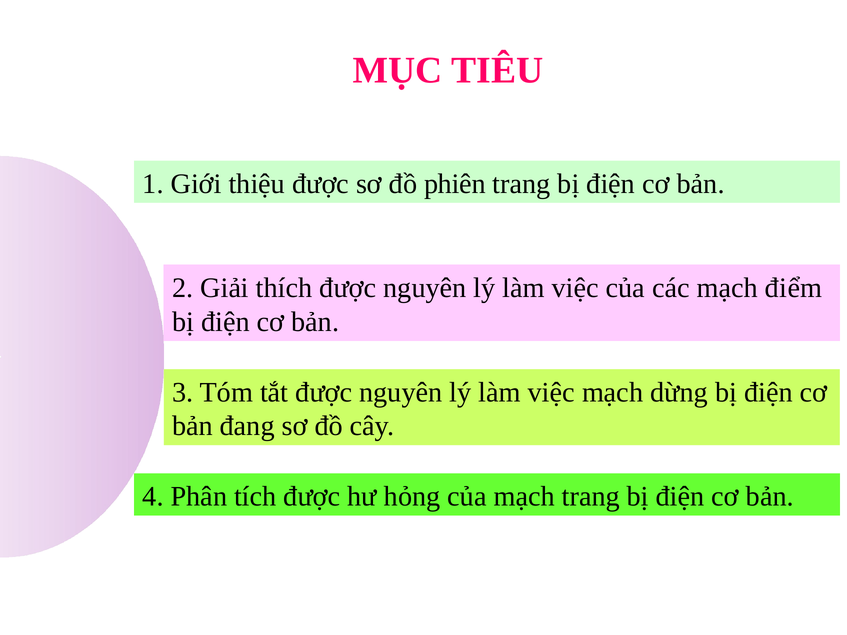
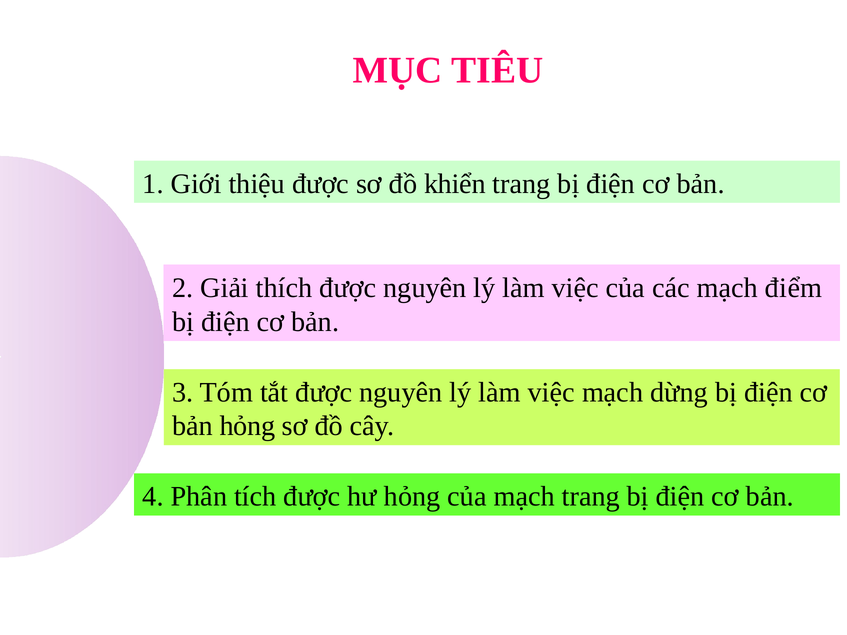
phiên: phiên -> khiển (455, 184)
bản đang: đang -> hỏng (247, 426)
